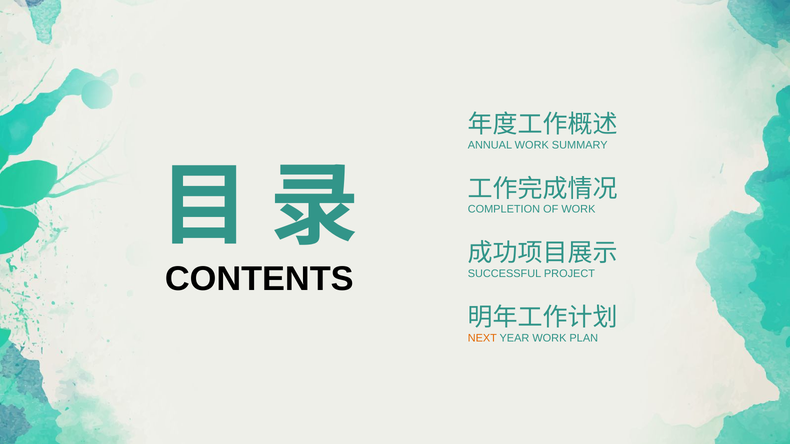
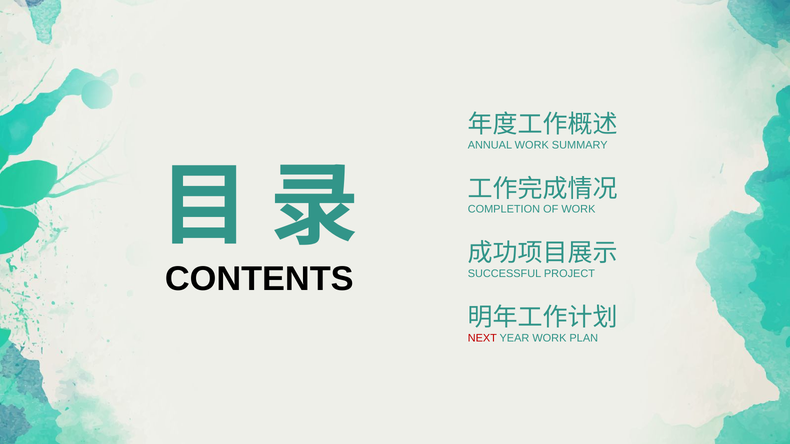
NEXT colour: orange -> red (482, 338)
